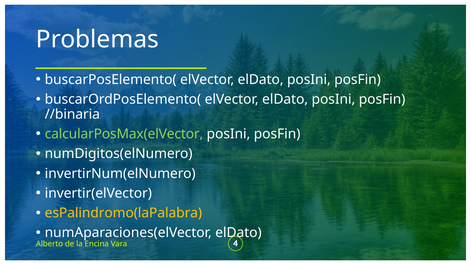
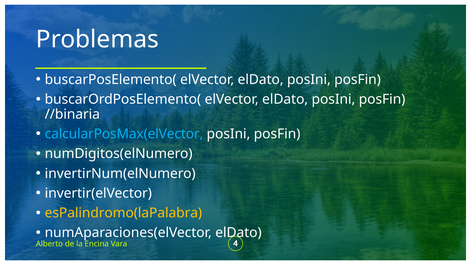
calcularPosMax(elVector colour: light green -> light blue (124, 134)
